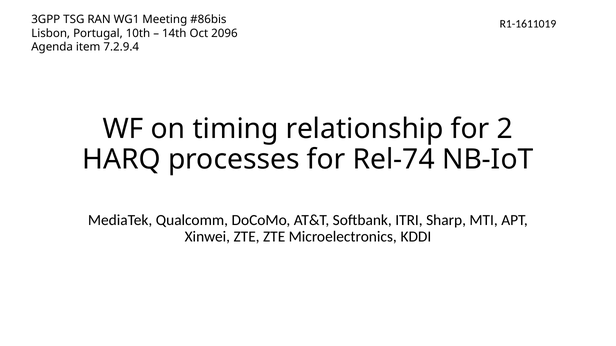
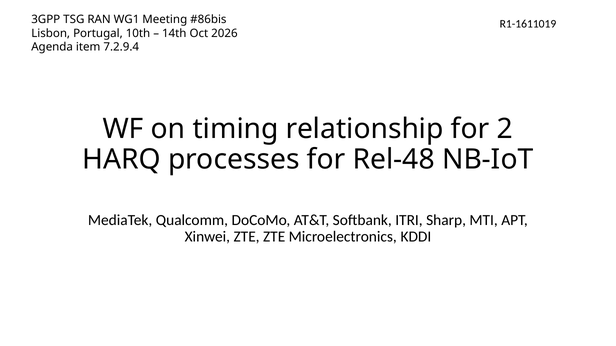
2096: 2096 -> 2026 (224, 33)
Rel-74: Rel-74 -> Rel-48 (394, 160)
